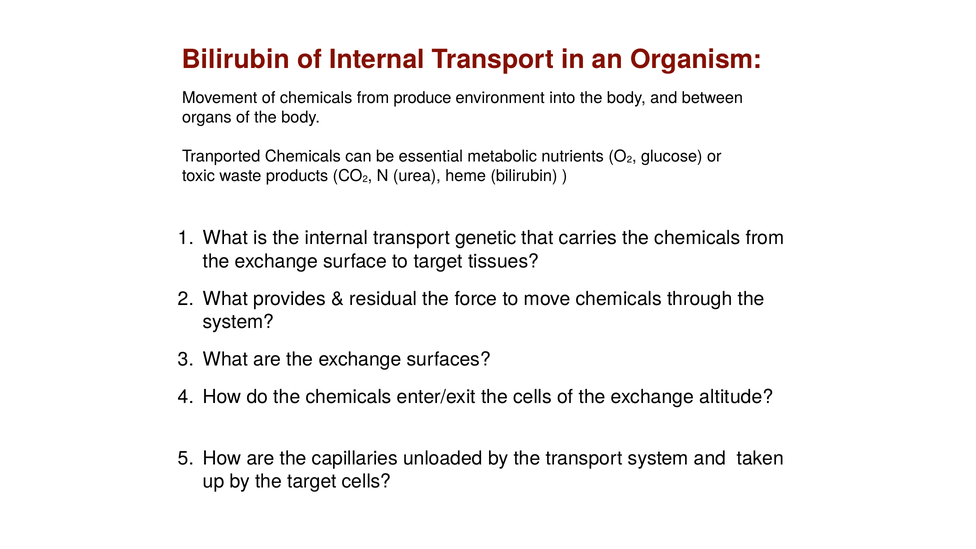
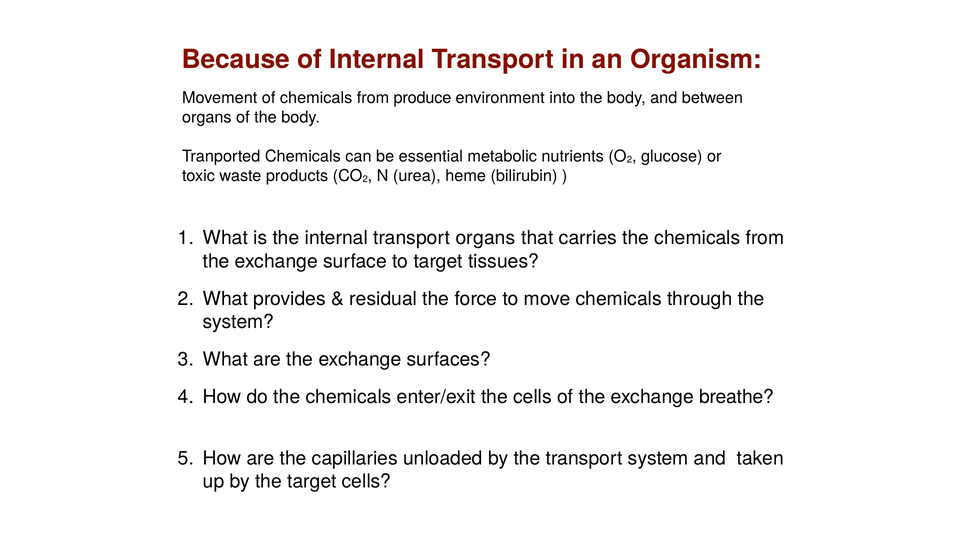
Bilirubin: Bilirubin -> Because (236, 59)
transport genetic: genetic -> organs (486, 238)
altitude: altitude -> breathe (736, 397)
